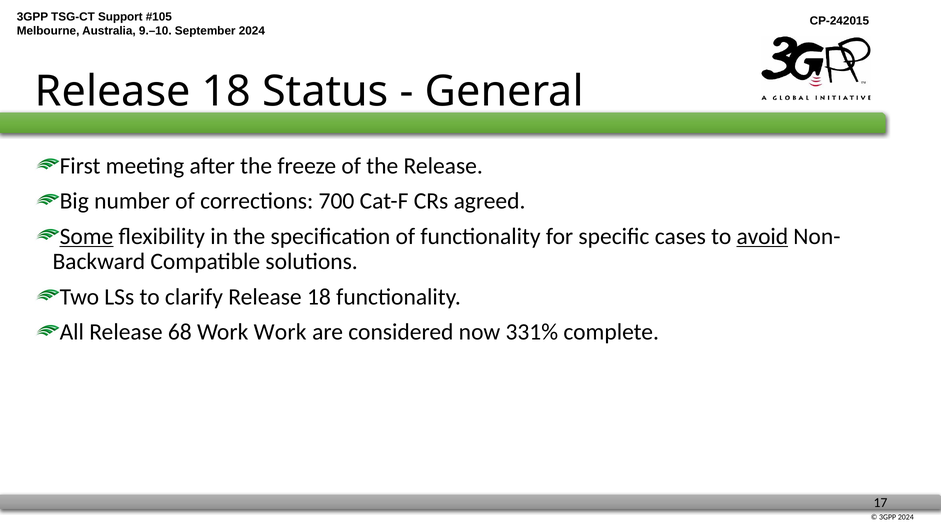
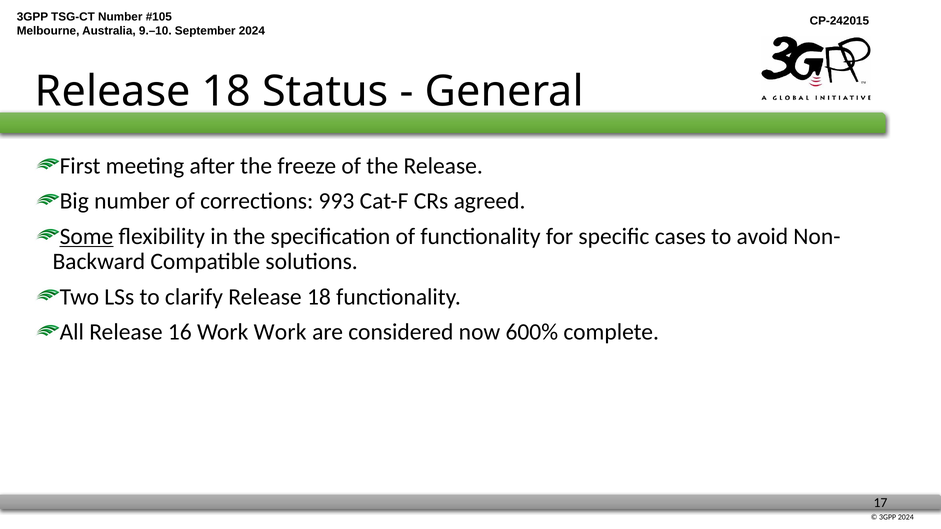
Support: Support -> Number (120, 17)
700: 700 -> 993 (336, 201)
avoid underline: present -> none (762, 236)
68: 68 -> 16 (180, 332)
331%: 331% -> 600% (532, 332)
